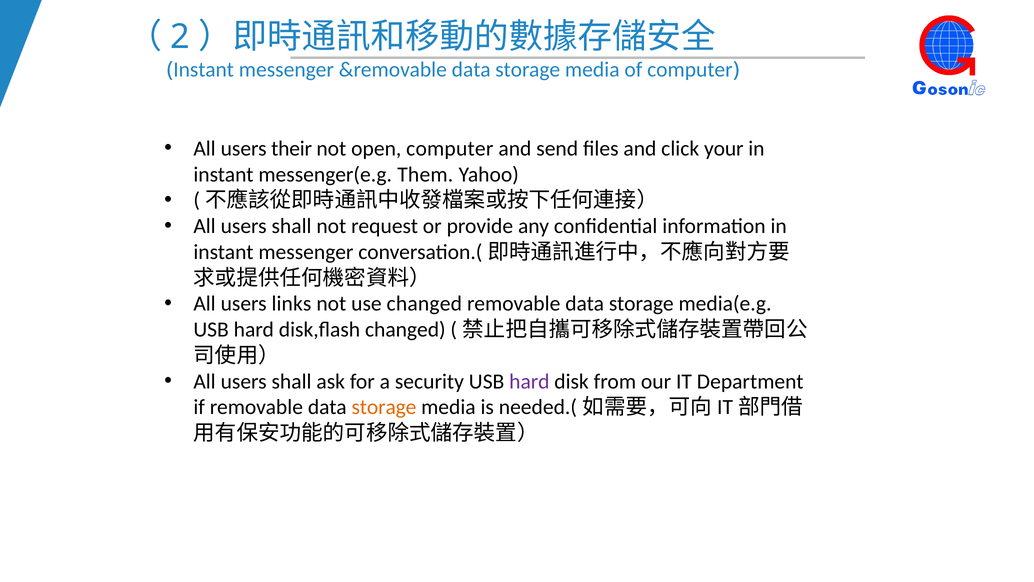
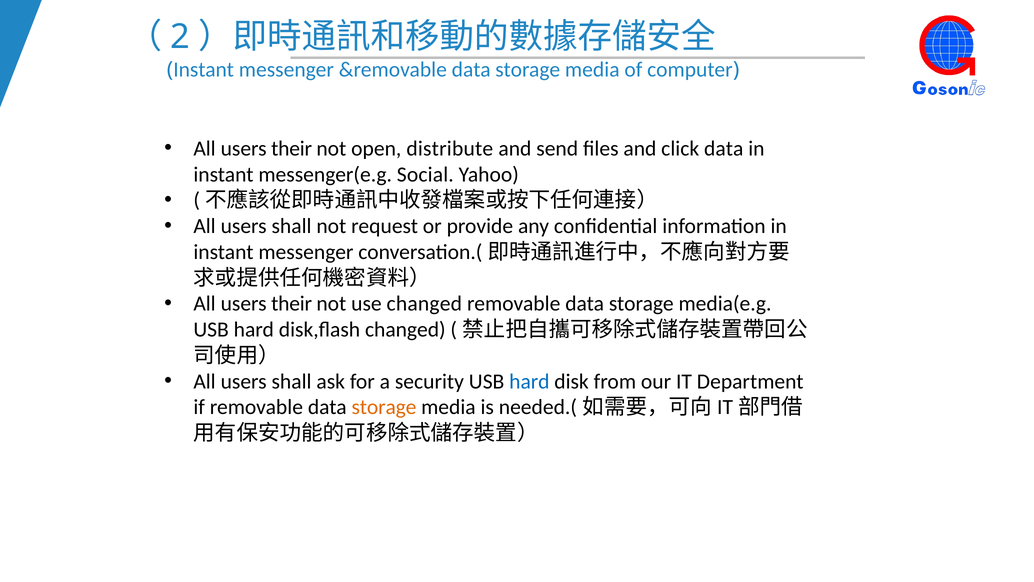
open computer: computer -> distribute (450, 149)
click your: your -> data (724, 149)
Them: Them -> Social (425, 174)
links: links -> their (292, 304)
hard colour: purple -> blue (529, 381)
